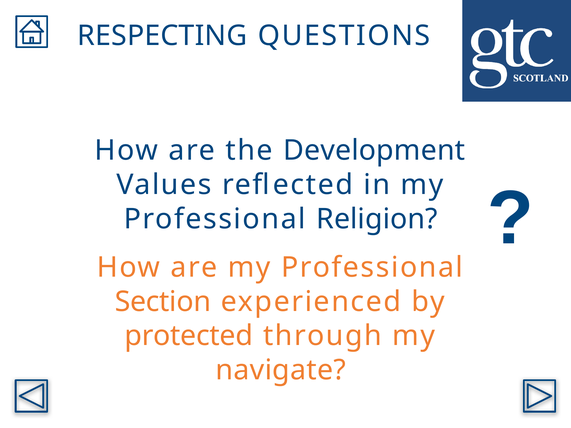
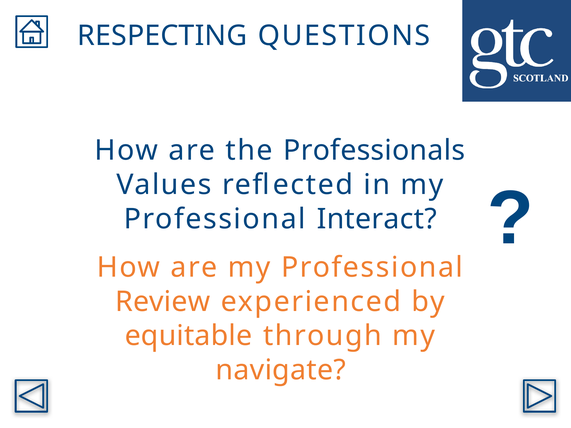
Development: Development -> Professionals (374, 151)
Religion: Religion -> Interact (377, 219)
Section: Section -> Review (163, 302)
protected: protected -> equitable (188, 336)
